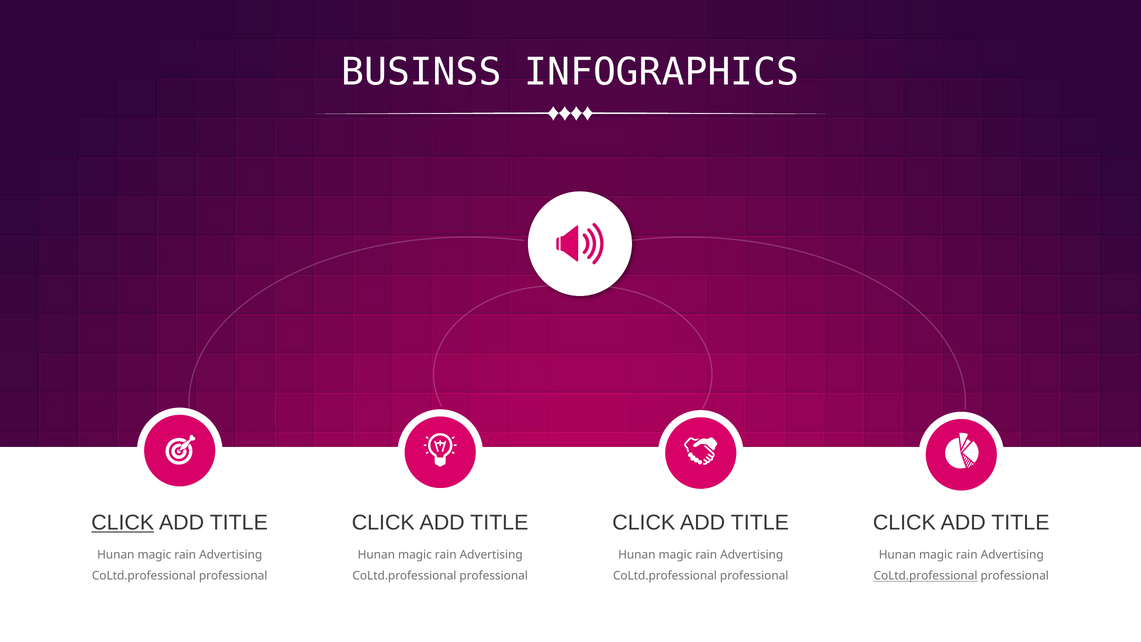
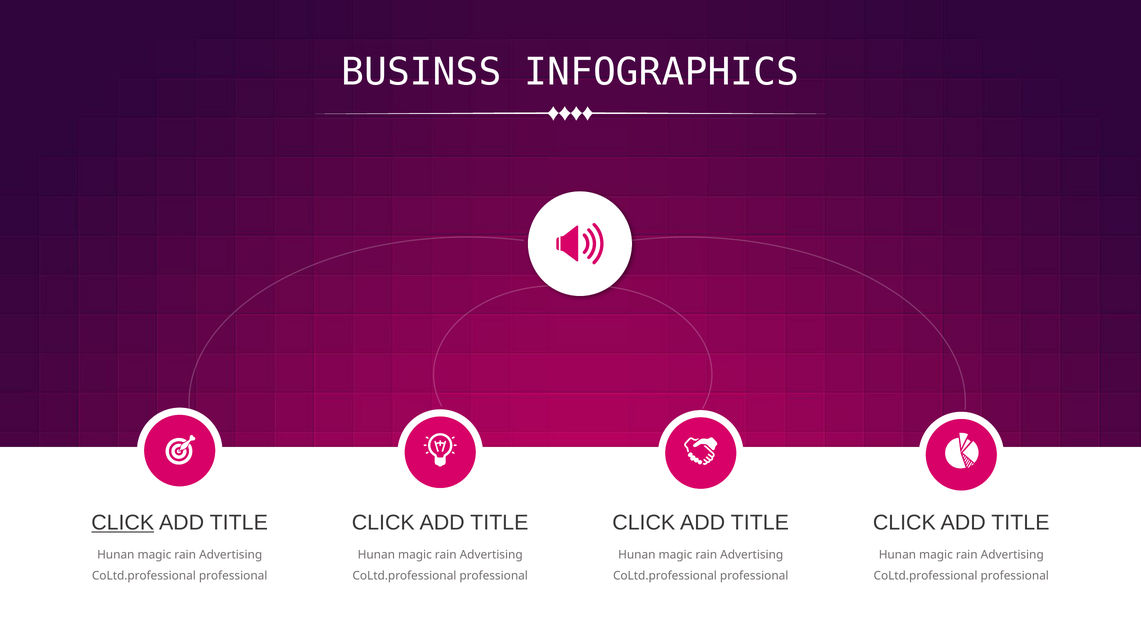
CoLtd.professional underline: present -> none (926, 576)
